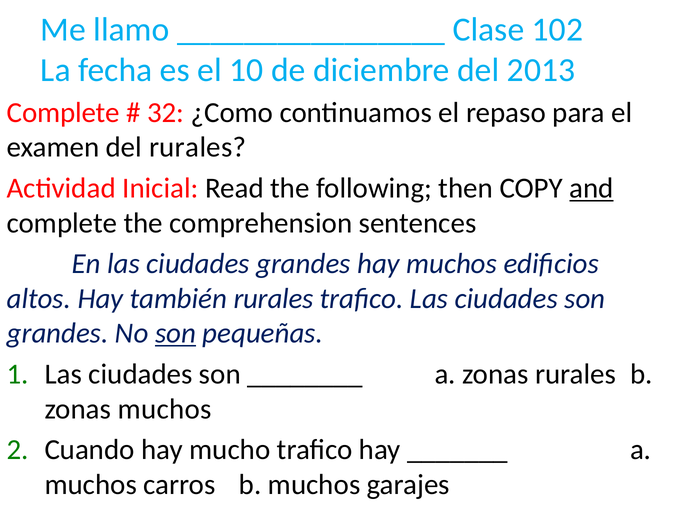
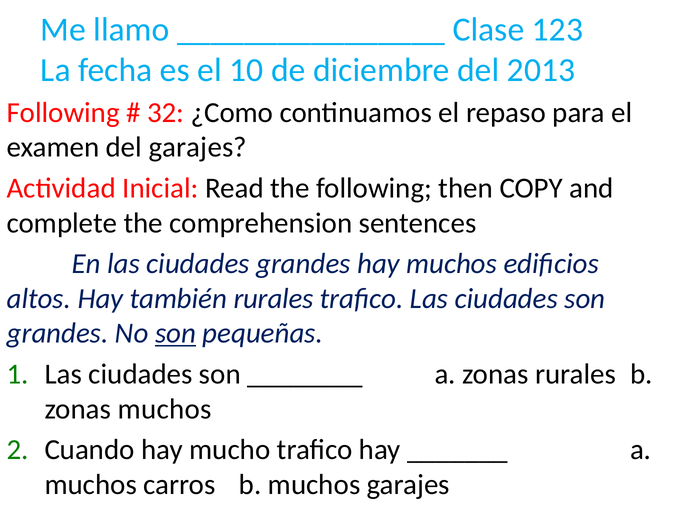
102: 102 -> 123 (558, 30)
Complete: Complete -> Following (63, 113)
del rurales: rurales -> garajes (198, 147)
and underline: present -> none (591, 188)
